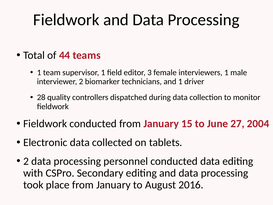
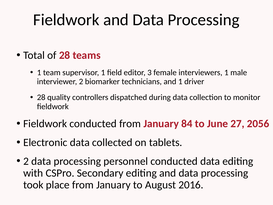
of 44: 44 -> 28 (65, 55)
15: 15 -> 84 (187, 124)
2004: 2004 -> 2056 (258, 124)
